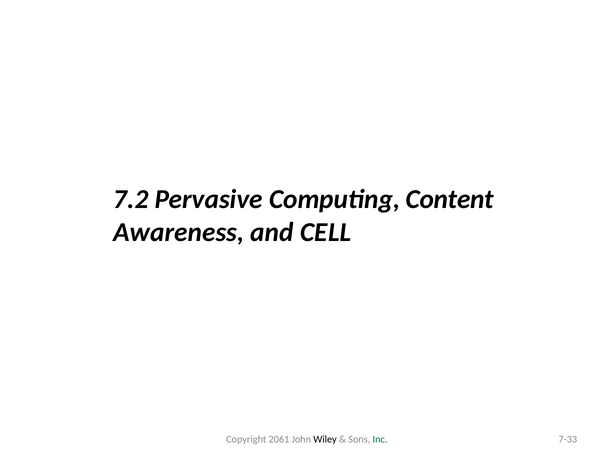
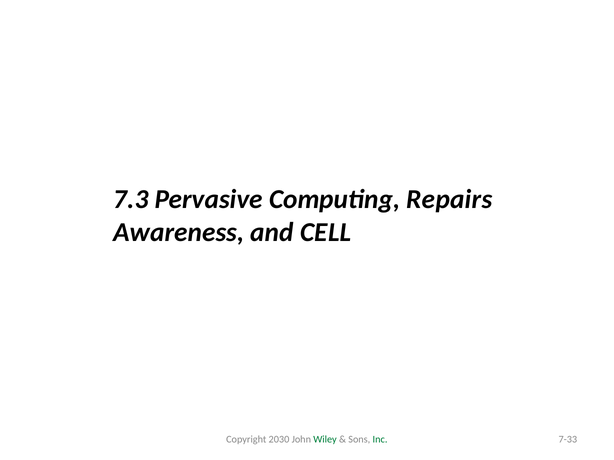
7.2: 7.2 -> 7.3 (131, 200)
Content: Content -> Repairs (449, 200)
2061: 2061 -> 2030 (279, 440)
Wiley colour: black -> green (325, 440)
